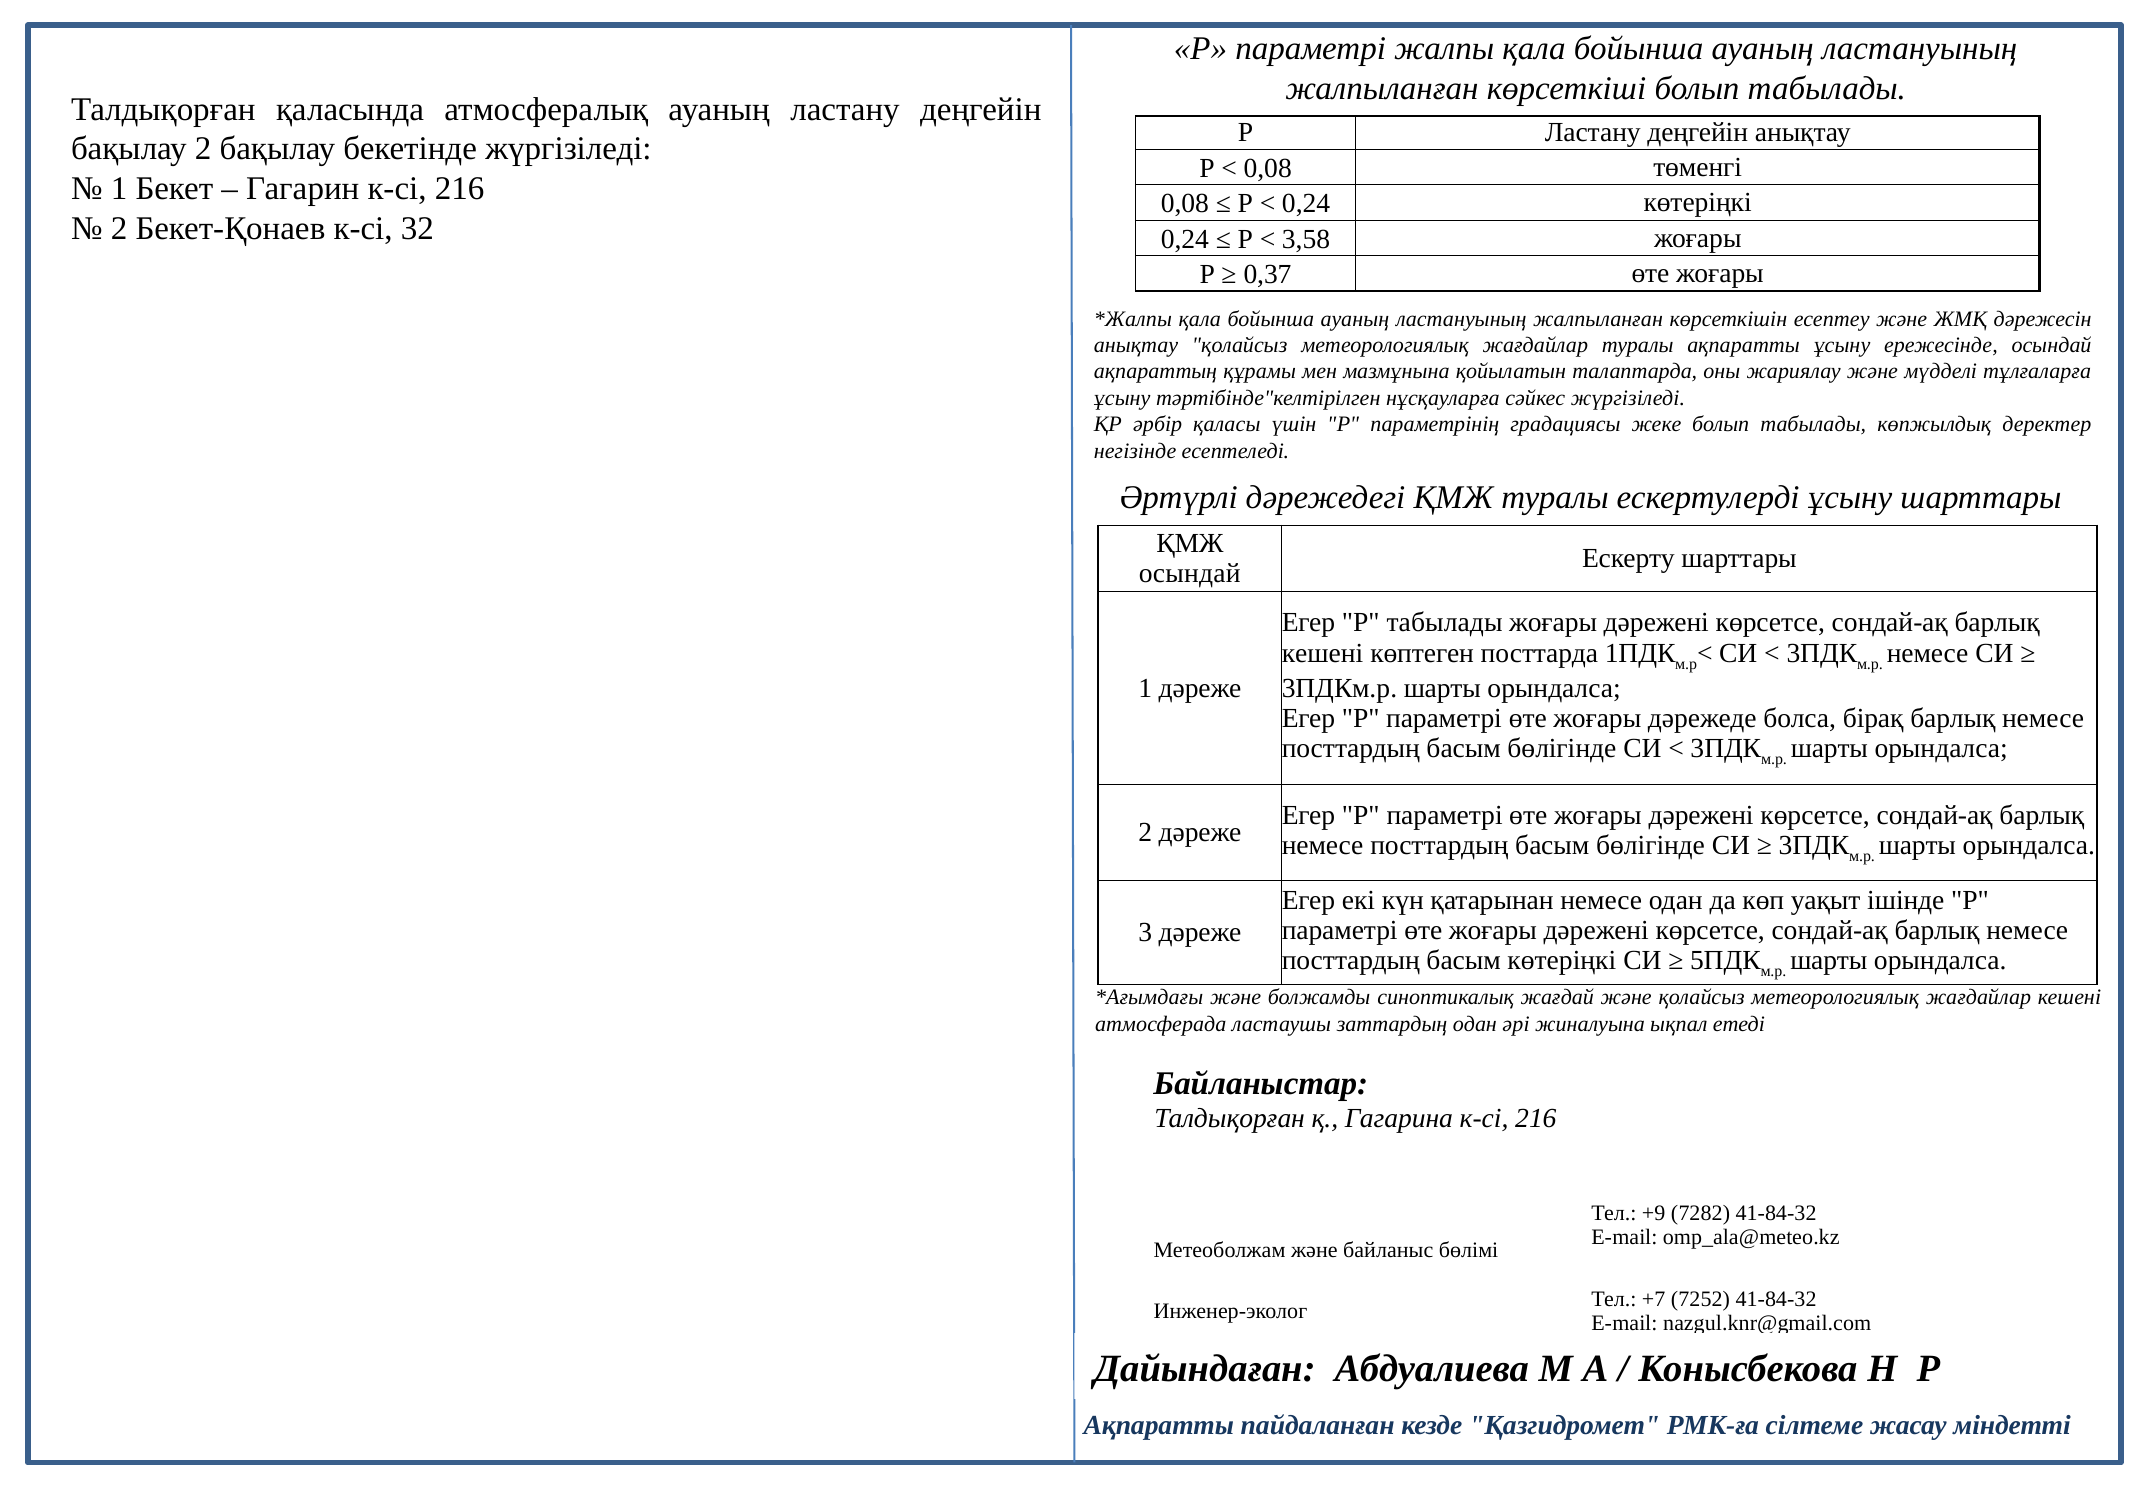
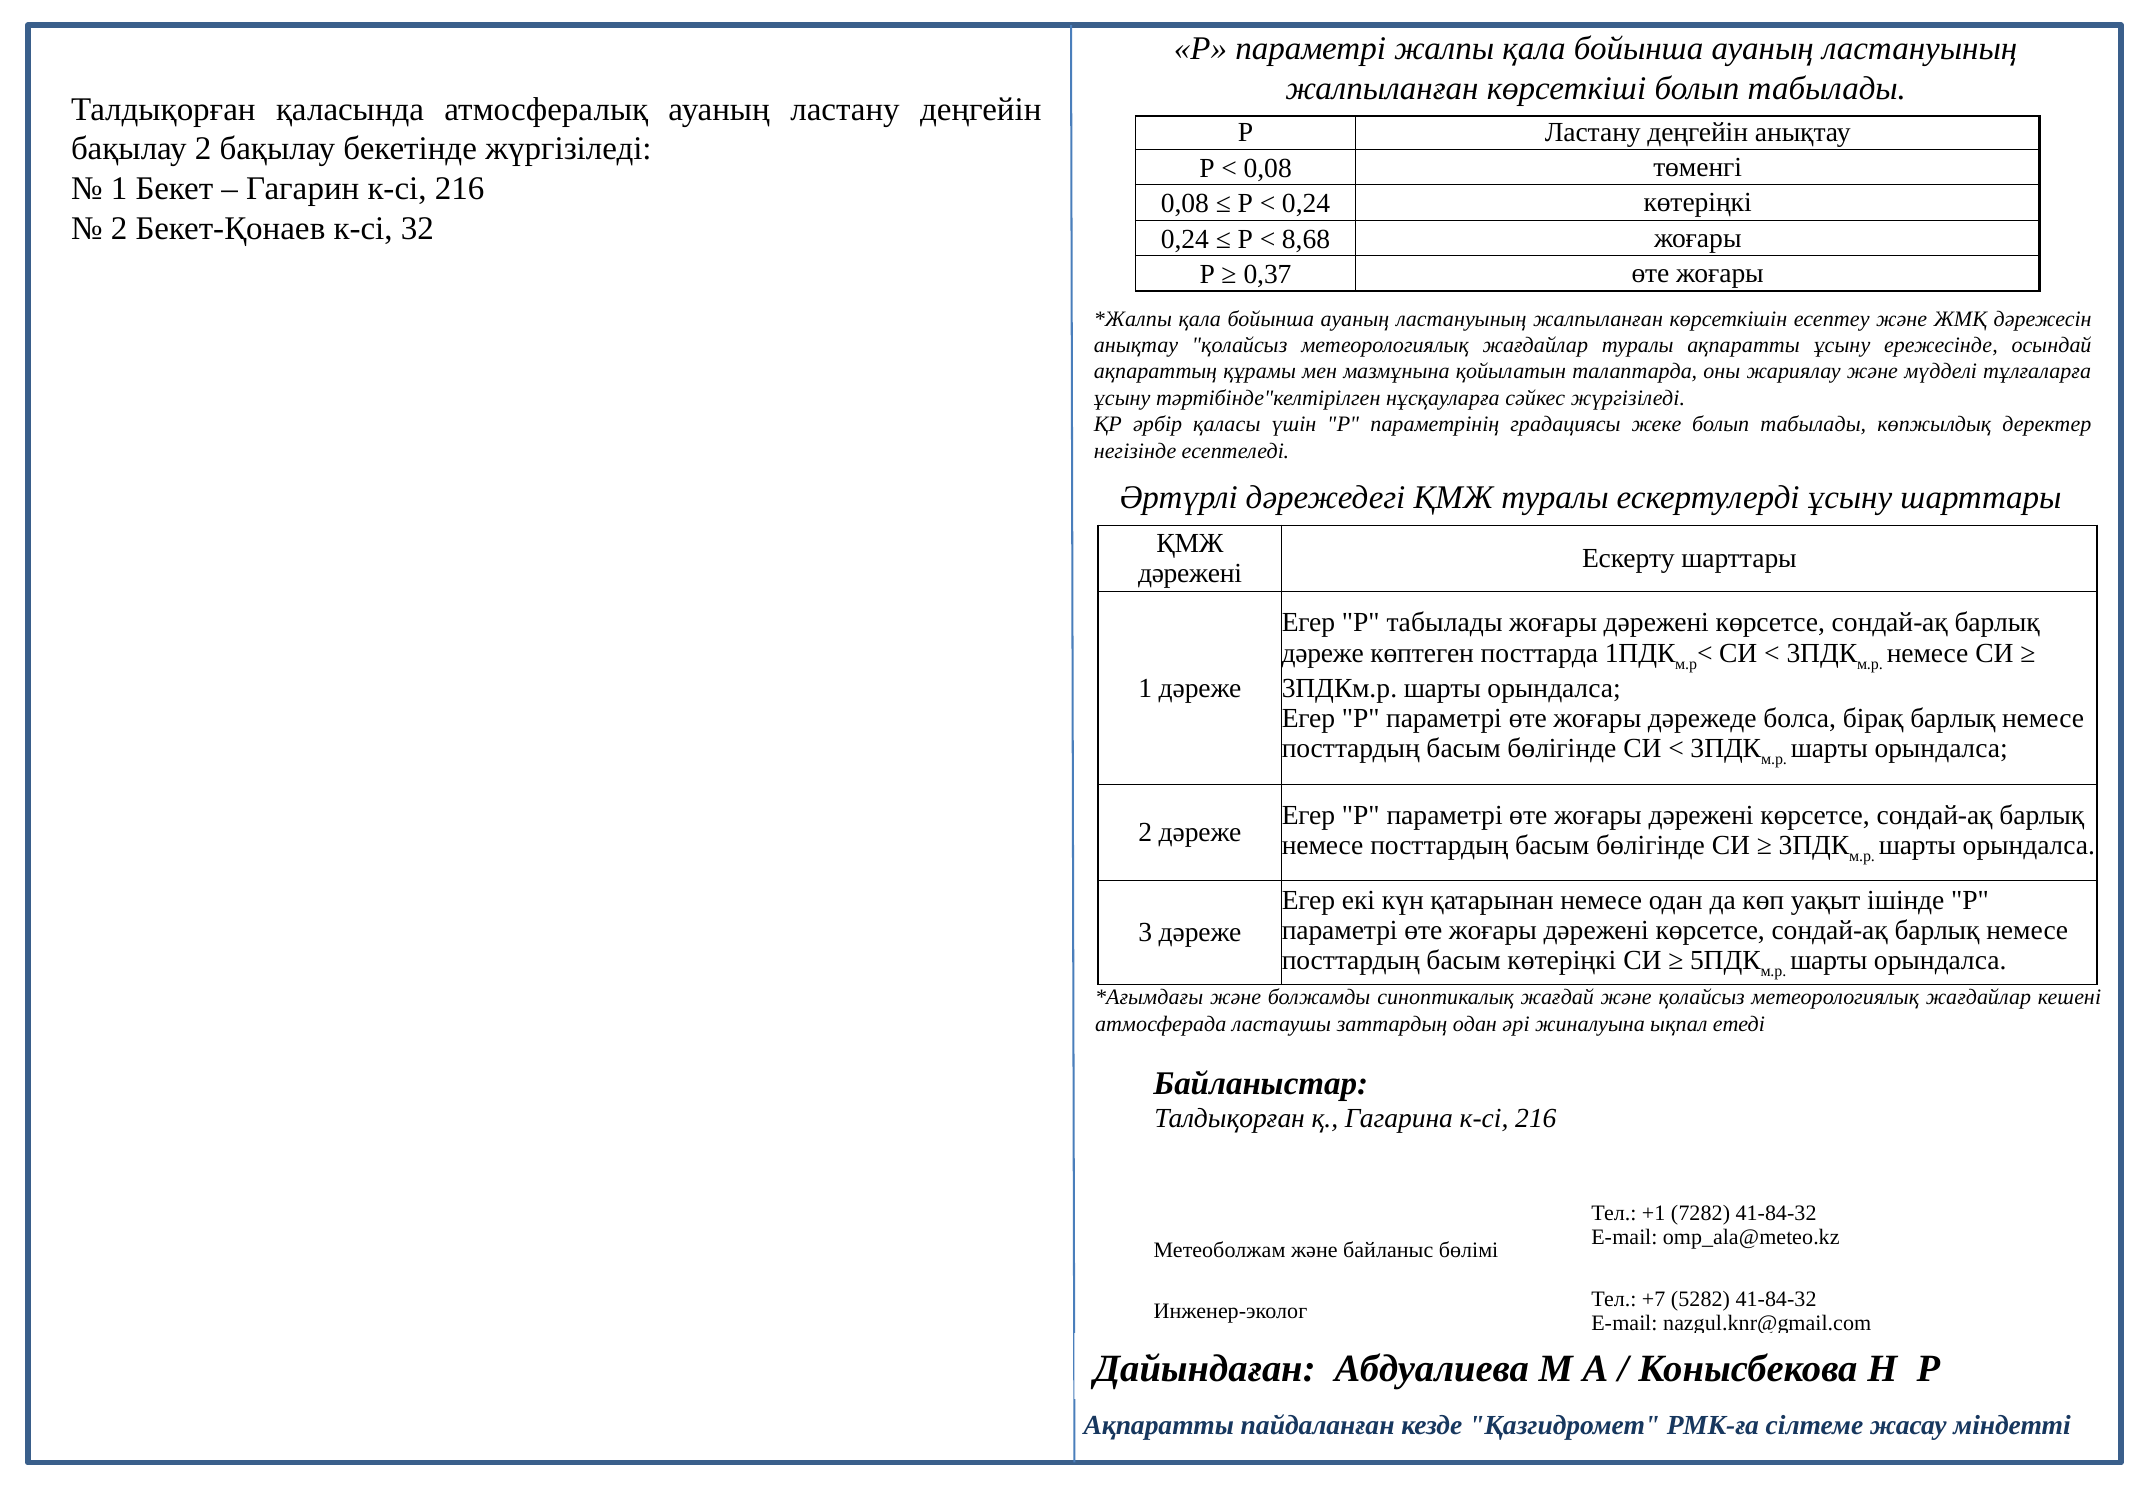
3,58: 3,58 -> 8,68 (1306, 239)
осындай: осындай -> дәрежені (1190, 574)
кешені: кешені -> дәреже (1323, 653)
+9: +9 -> +1 (1654, 1213)
7252: 7252 -> 5282 (1700, 1299)
